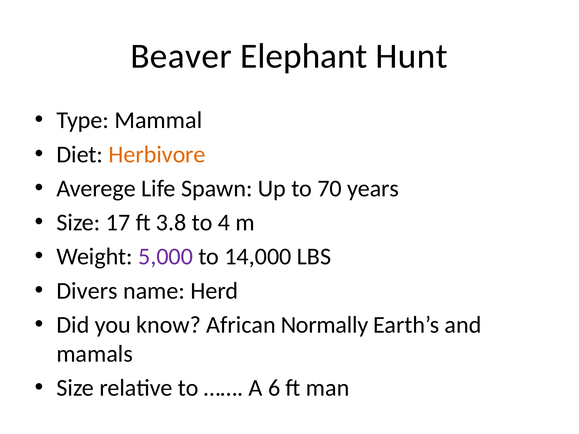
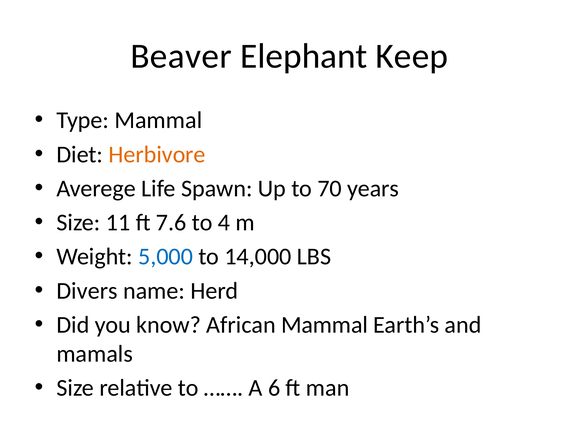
Hunt: Hunt -> Keep (412, 56)
17: 17 -> 11 (118, 223)
3.8: 3.8 -> 7.6 (171, 223)
5,000 colour: purple -> blue (166, 257)
African Normally: Normally -> Mammal (325, 325)
